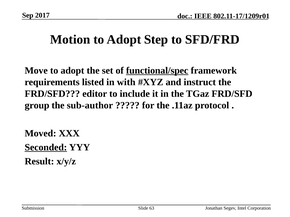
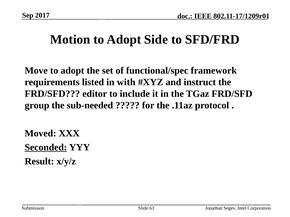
Step: Step -> Side (156, 40)
functional/spec underline: present -> none (157, 71)
sub-author: sub-author -> sub-needed (90, 106)
